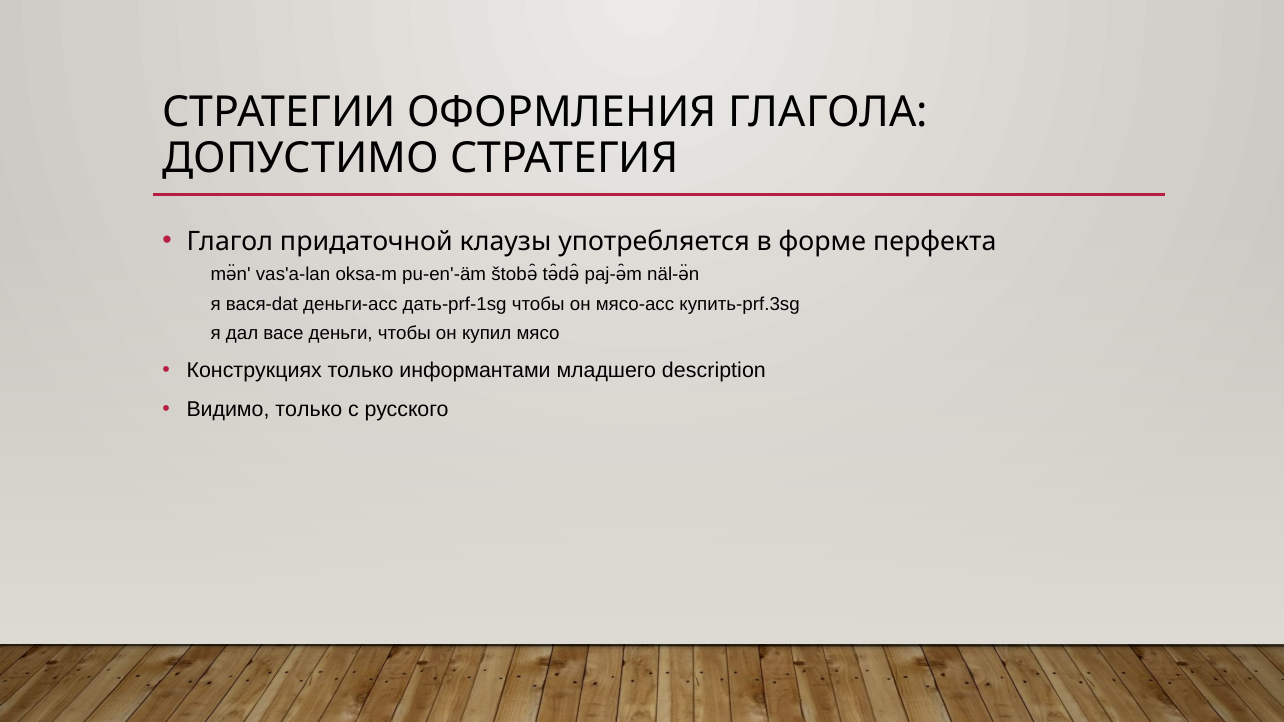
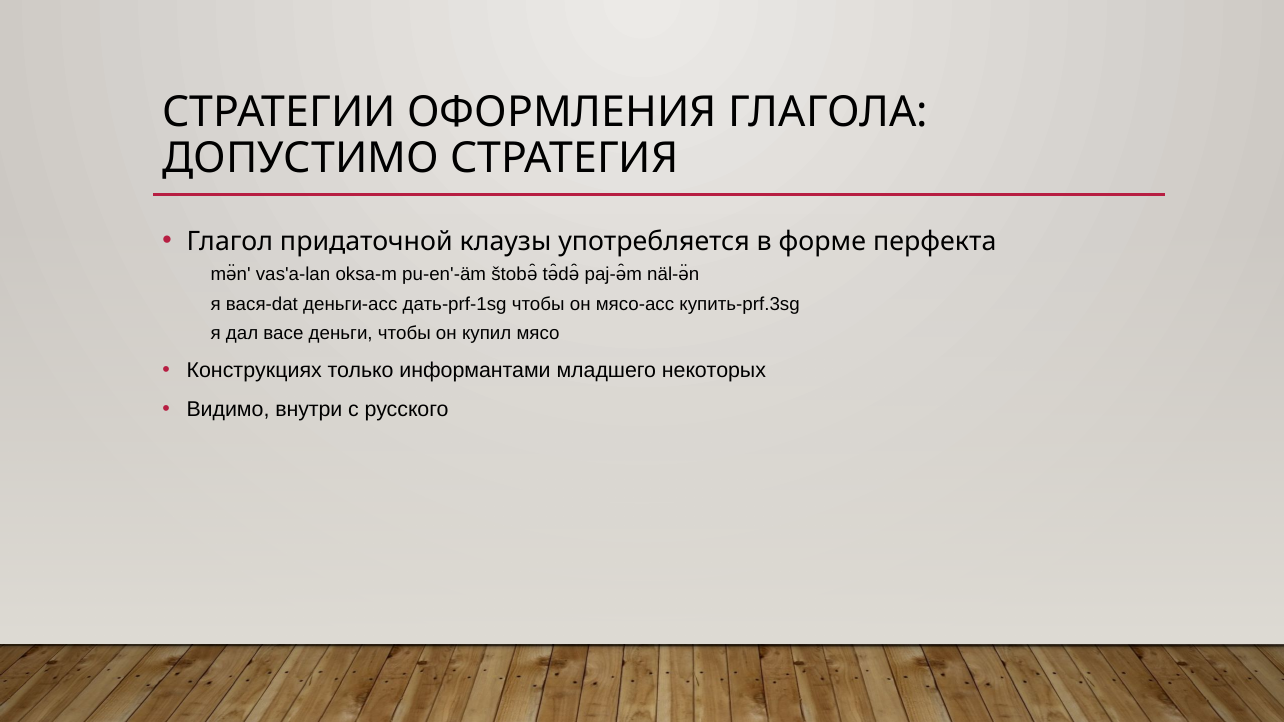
description: description -> некоторых (714, 371)
Видимо только: только -> внутри (309, 410)
